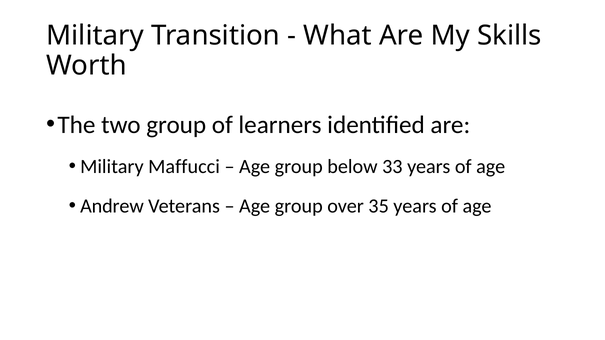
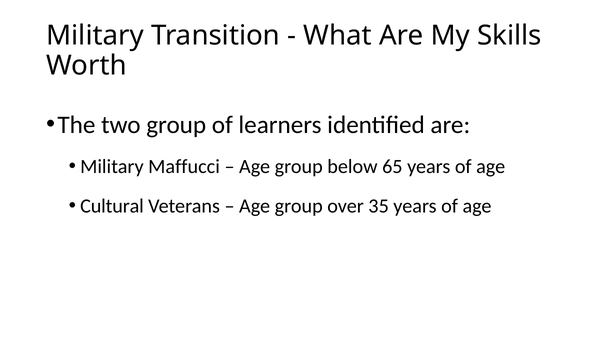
33: 33 -> 65 (392, 167)
Andrew: Andrew -> Cultural (112, 206)
